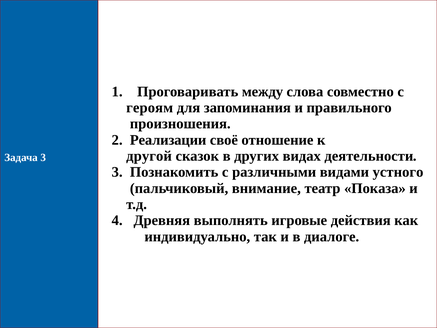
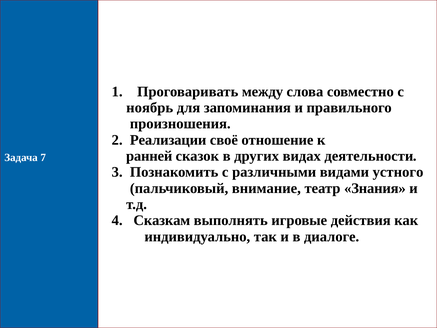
героям: героям -> ноябрь (150, 108)
другой: другой -> ранней (149, 156)
Задача 3: 3 -> 7 (43, 157)
Показа: Показа -> Знания (375, 188)
Древняя: Древняя -> Сказкам (162, 220)
